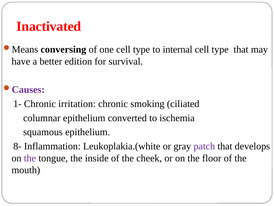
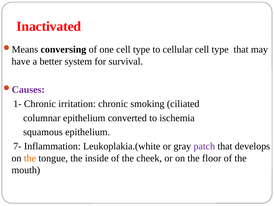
internal: internal -> cellular (178, 49)
edition: edition -> system (78, 61)
8-: 8- -> 7- (17, 146)
the colour: purple -> orange (30, 158)
